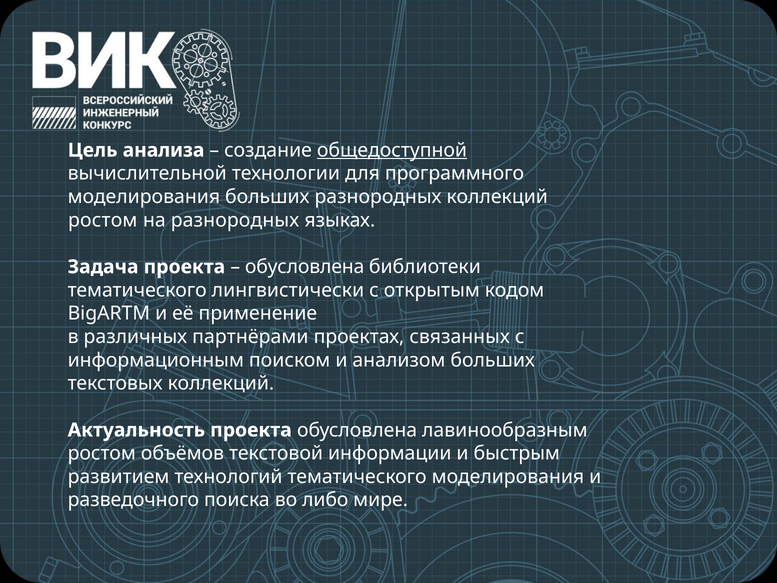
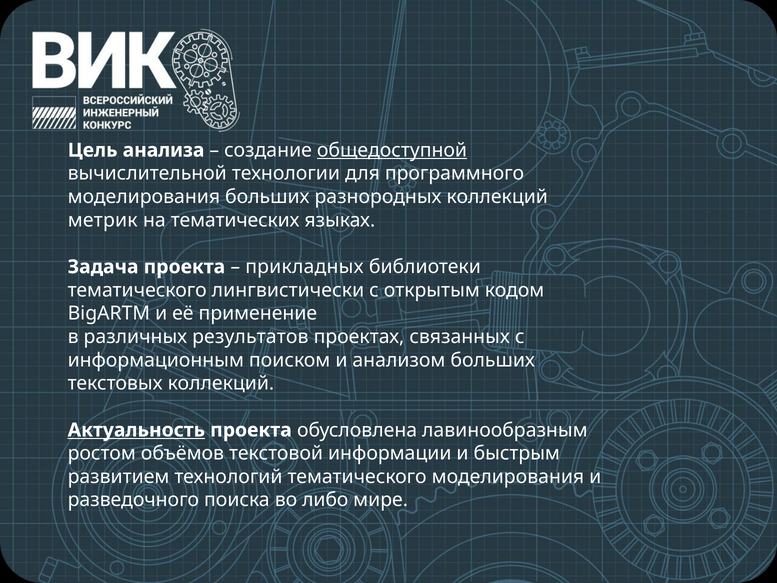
ростом: ростом -> метрик (103, 220)
на разнородных: разнородных -> тематических (235, 220)
обусловлена: обусловлена -> прикладных (304, 267)
партнёрами: партнёрами -> результатов (250, 337)
Актуальность underline: none -> present (136, 430)
